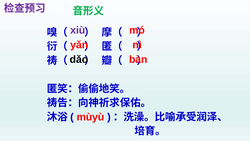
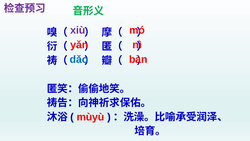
dǎo colour: black -> blue (79, 59)
